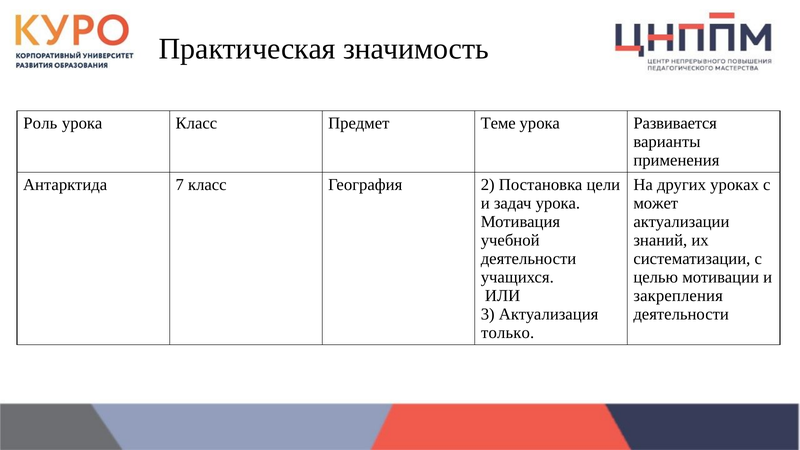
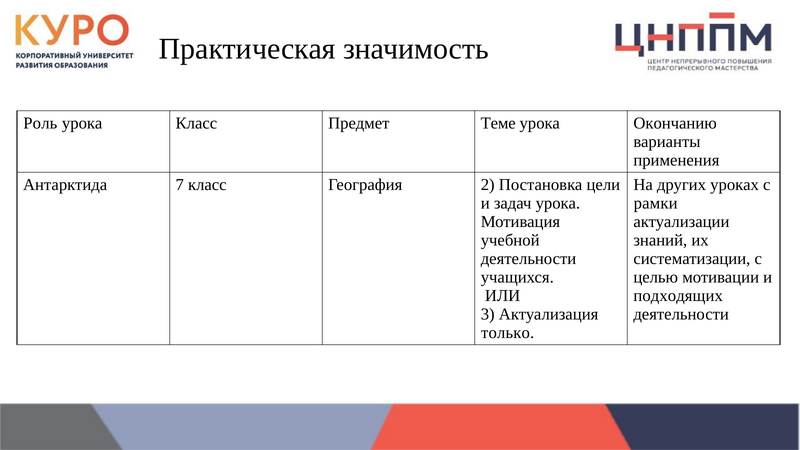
Развивается: Развивается -> Окончанию (675, 123)
может: может -> рамки (656, 203)
закрепления: закрепления -> подходящих (678, 296)
